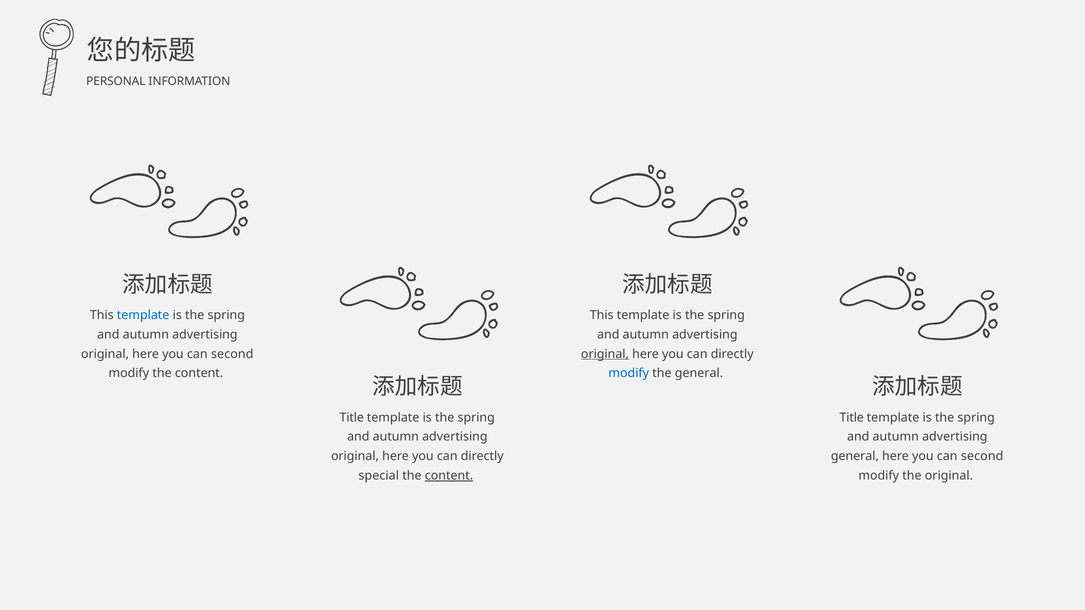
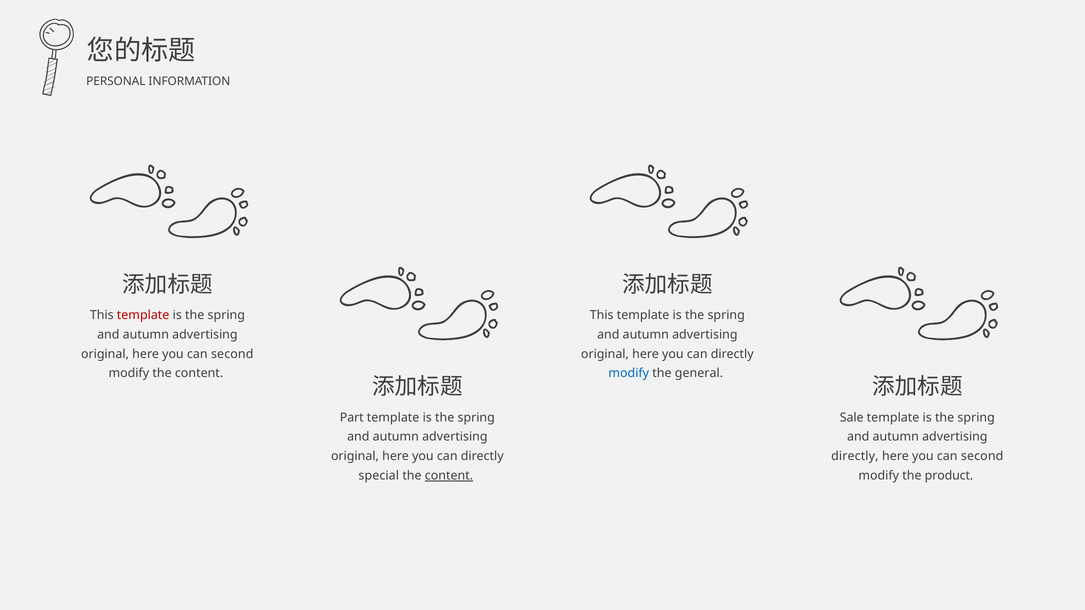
template colour: blue -> red (143, 315)
original underline: present -> none (605, 354)
Title: Title -> Part (352, 418)
Title: Title -> Sale (852, 418)
general: general -> directly (855, 456)
the original: original -> product (949, 476)
